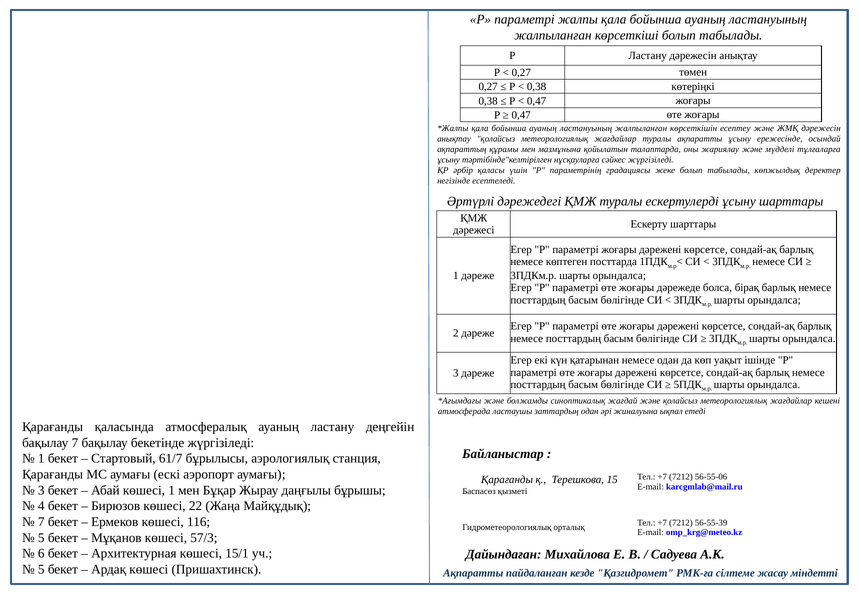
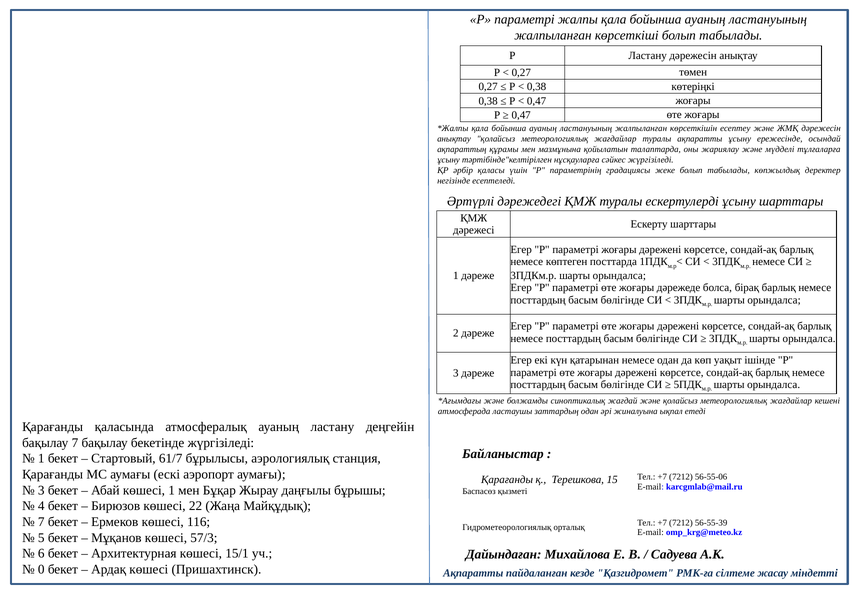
5: 5 -> 0 (41, 570)
